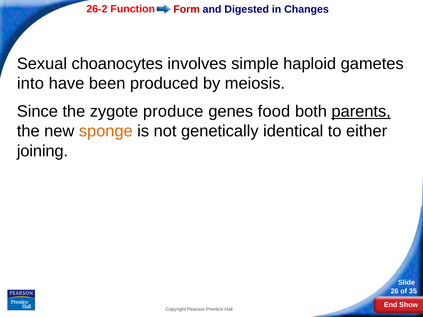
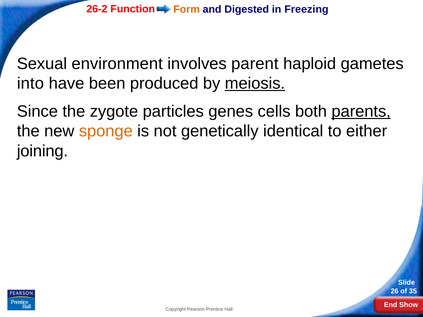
Form colour: red -> orange (187, 9)
Changes: Changes -> Freezing (306, 9)
choanocytes: choanocytes -> environment (117, 64)
simple: simple -> parent (255, 64)
meiosis underline: none -> present (255, 84)
produce: produce -> particles (173, 112)
food: food -> cells (274, 112)
